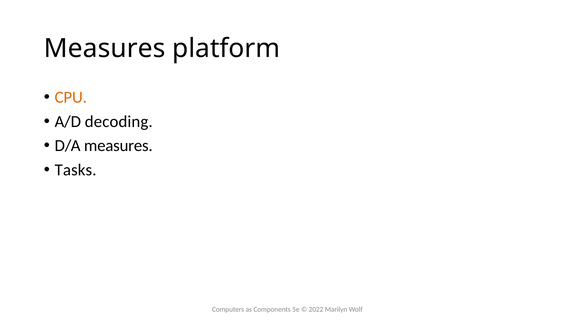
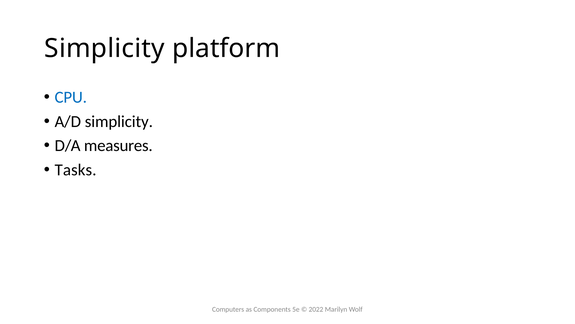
Measures: Measures -> Simplicity (105, 48)
CPU colour: orange -> blue (71, 97)
A/D decoding: decoding -> simplicity (119, 121)
